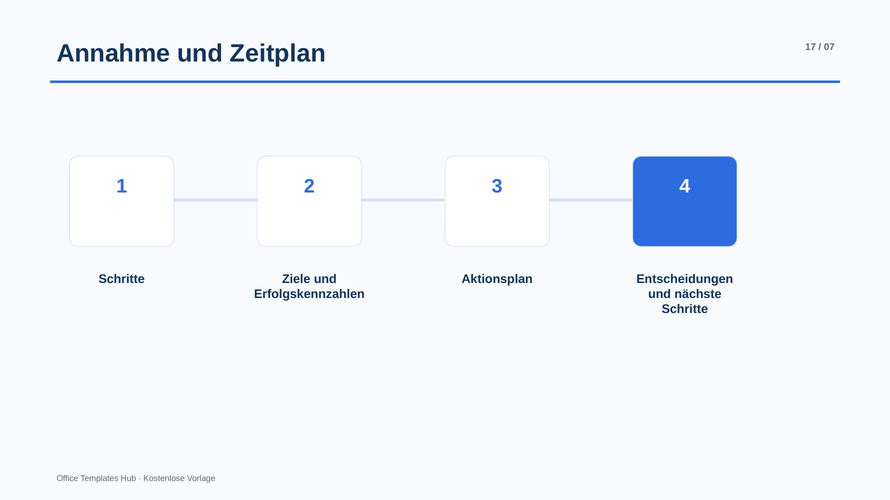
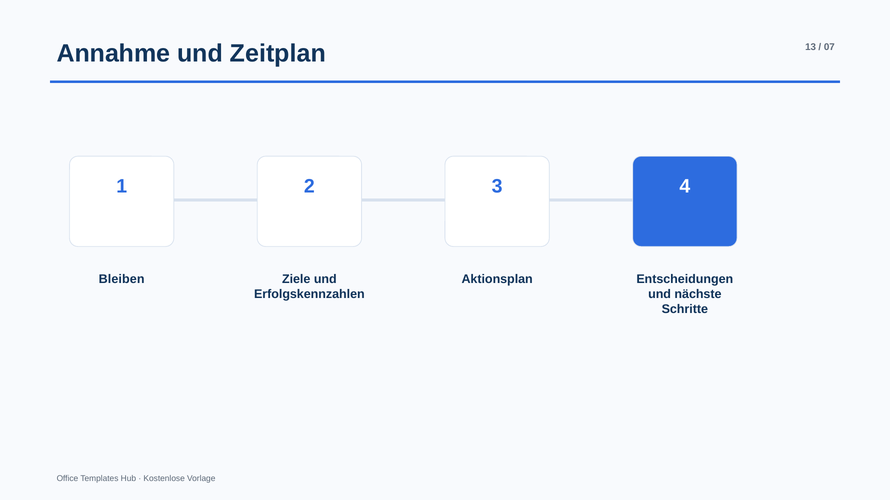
17: 17 -> 13 (811, 47)
Schritte: Schritte -> Bleiben (122, 279)
